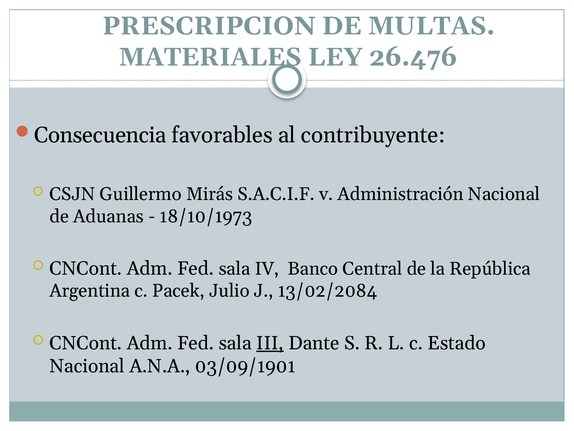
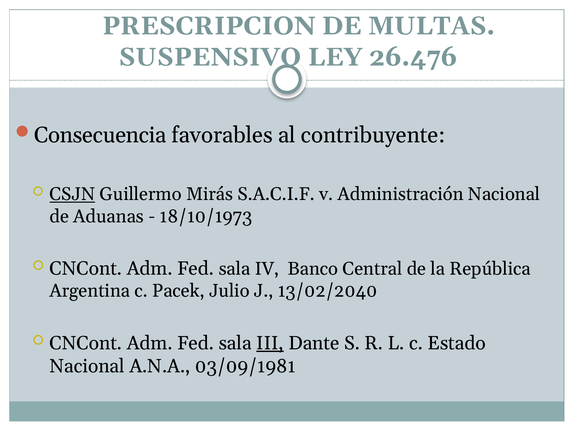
MATERIALES: MATERIALES -> SUSPENSIVO (210, 57)
CSJN underline: none -> present (72, 194)
13/02/2084: 13/02/2084 -> 13/02/2040 (328, 291)
03/09/1901: 03/09/1901 -> 03/09/1981 (245, 366)
